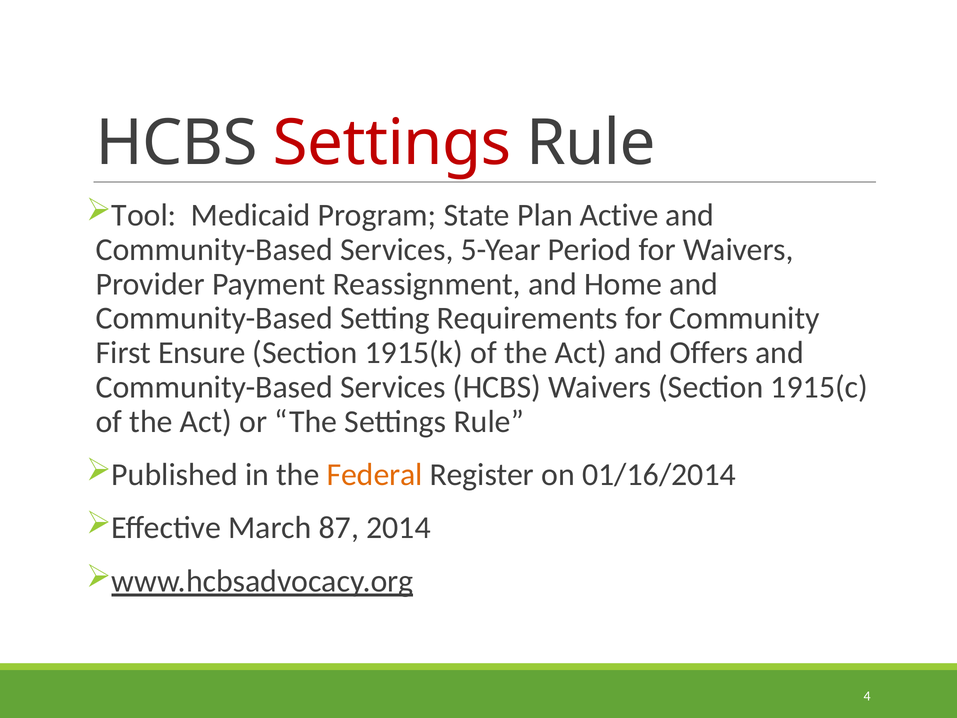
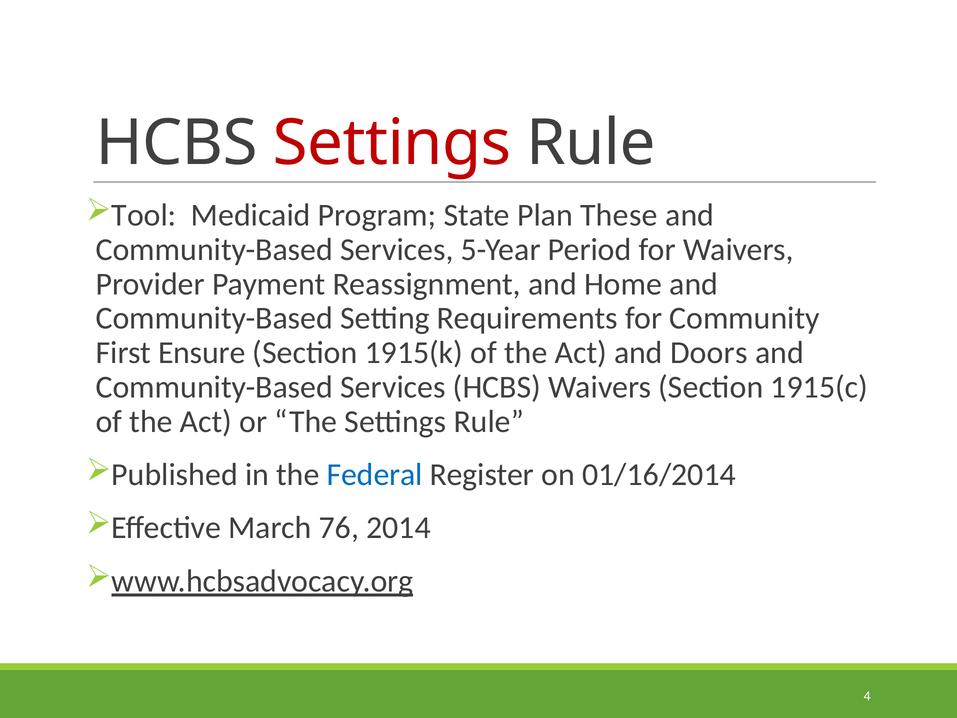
Active: Active -> These (619, 215)
Offers: Offers -> Doors (709, 353)
Federal colour: orange -> blue (375, 475)
87: 87 -> 76 (339, 528)
